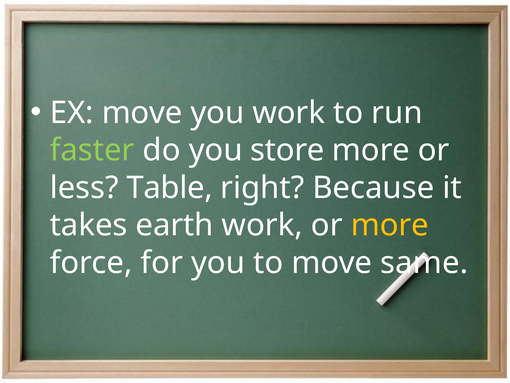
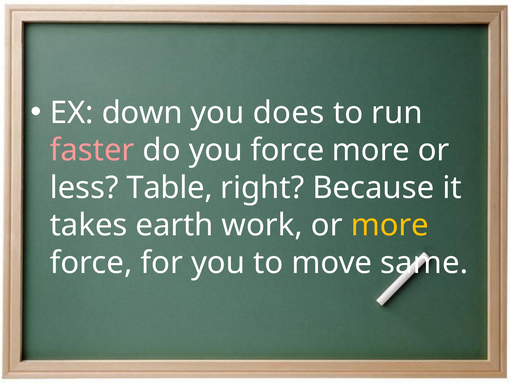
EX move: move -> down (142, 113)
you work: work -> does (289, 113)
faster colour: light green -> pink (92, 150)
you store: store -> force (287, 150)
